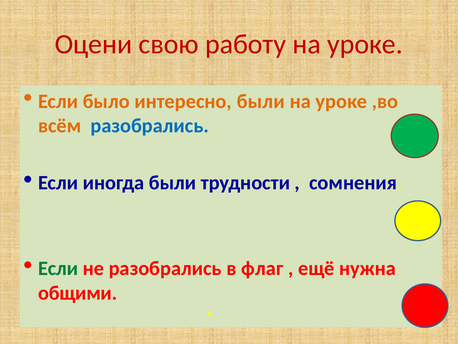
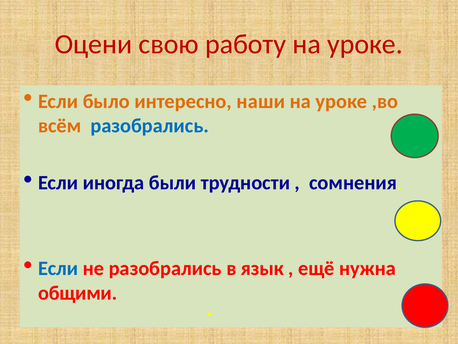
интересно были: были -> наши (261, 101)
Если colour: green -> blue (58, 268)
флаг: флаг -> язык (262, 268)
